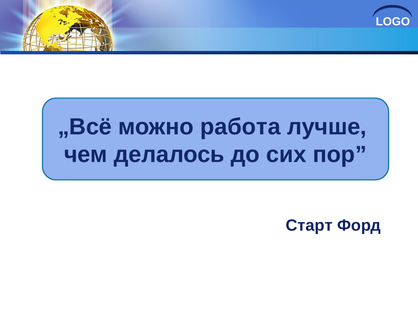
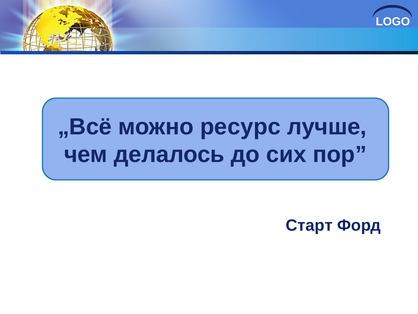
работа: работа -> ресурс (240, 126)
